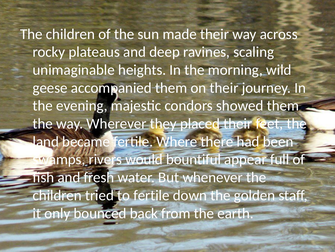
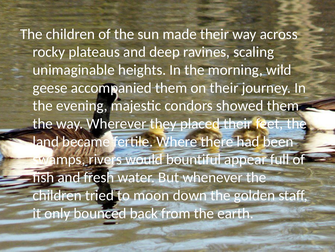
to fertile: fertile -> moon (151, 195)
